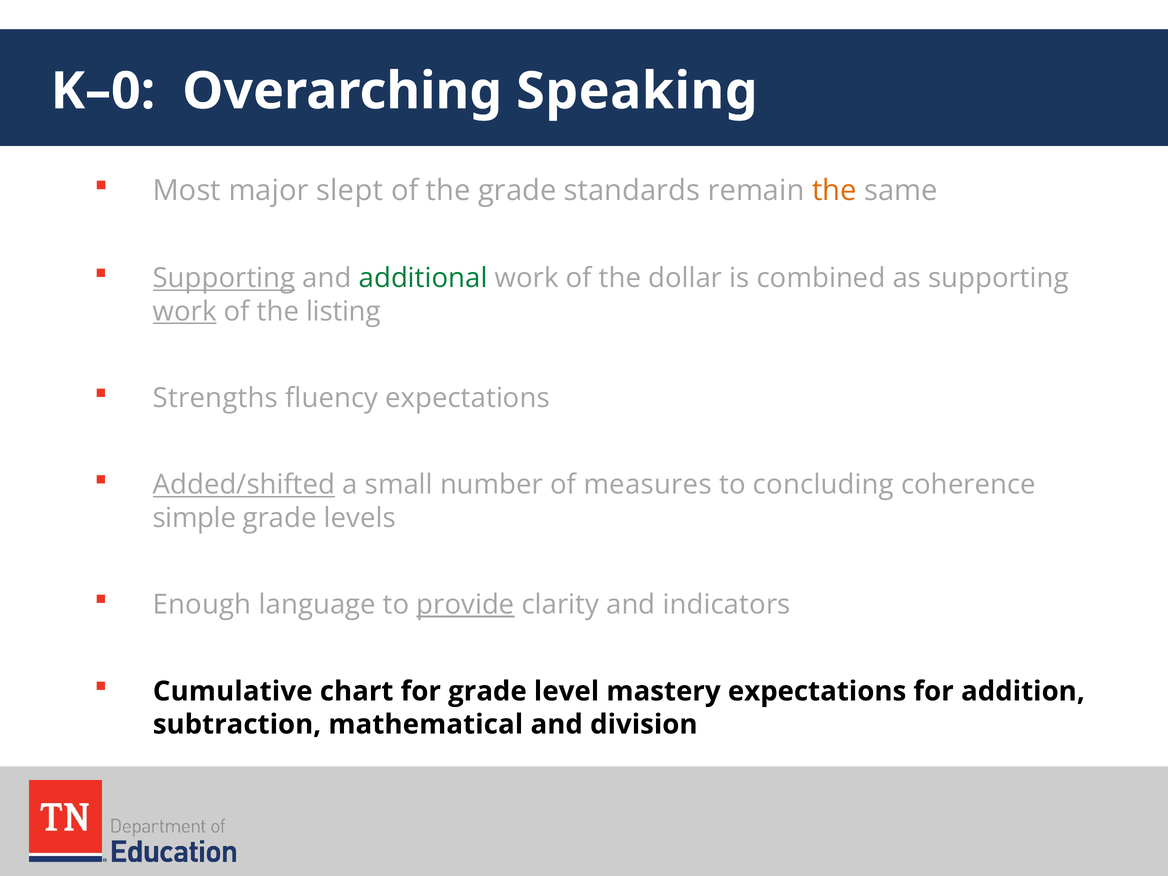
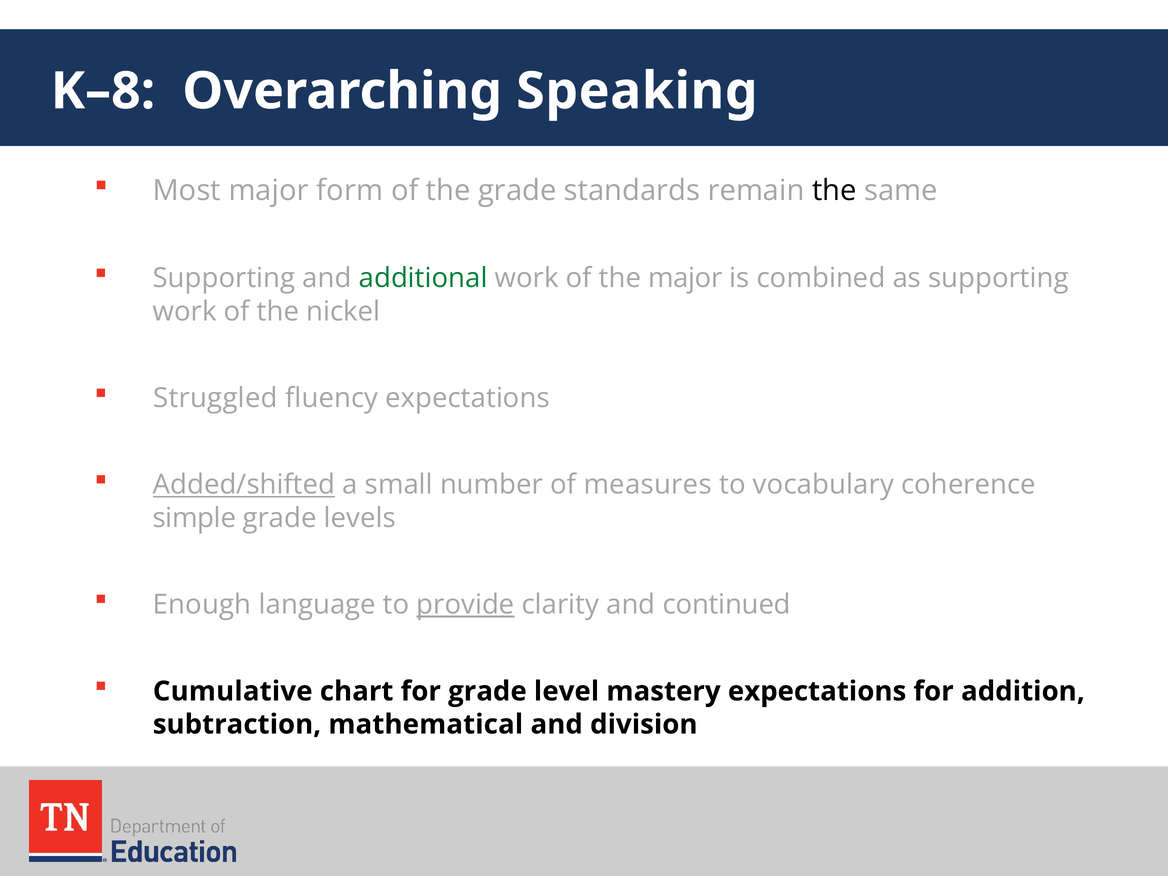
K–0: K–0 -> K–8 (103, 91)
slept: slept -> form (350, 191)
the colour: orange -> black (834, 191)
Supporting underline: present -> none (224, 278)
the dollar: dollar -> major (685, 278)
work underline: present -> none (185, 311)
listing: listing -> nickel (343, 311)
Strengths: Strengths -> Struggled (215, 398)
concluding: concluding -> vocabulary (823, 485)
indicators: indicators -> continued (727, 605)
